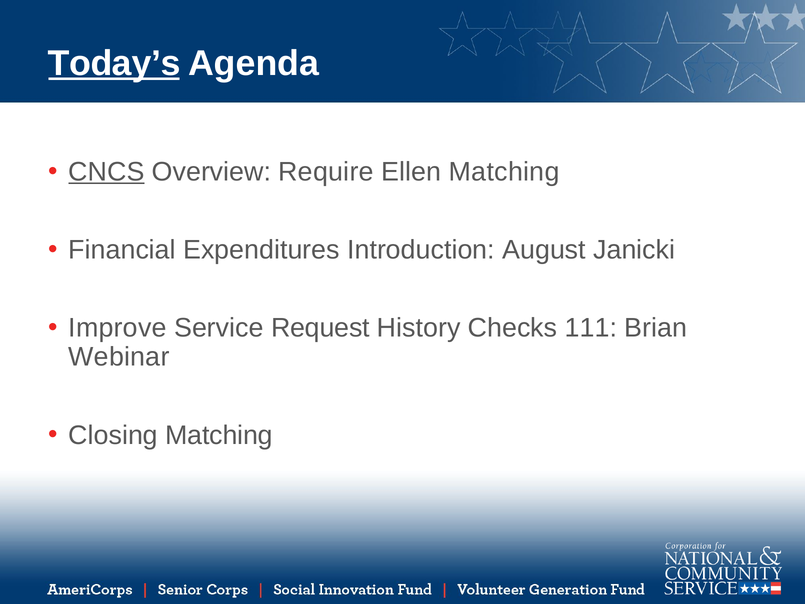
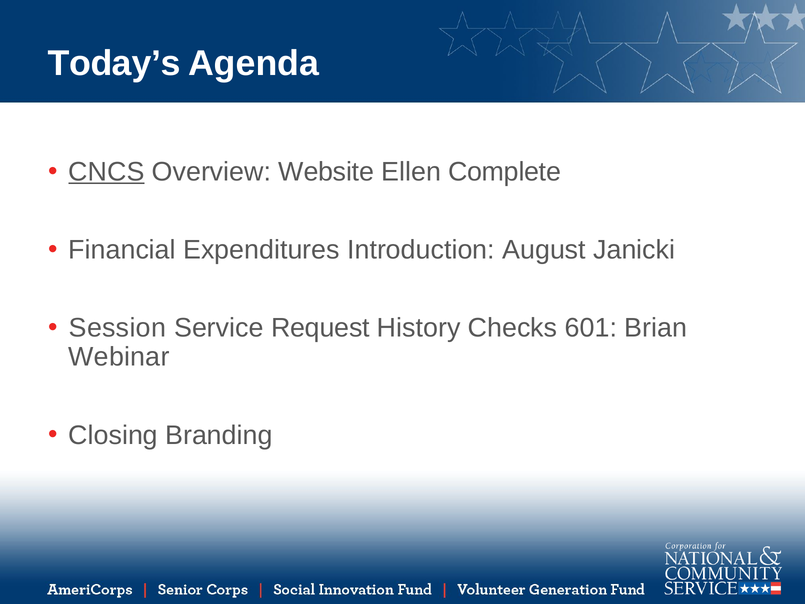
Today’s underline: present -> none (114, 63)
Require: Require -> Website (326, 172)
Ellen Matching: Matching -> Complete (504, 172)
Improve: Improve -> Session (117, 328)
111: 111 -> 601 (591, 328)
Closing Matching: Matching -> Branding (219, 435)
